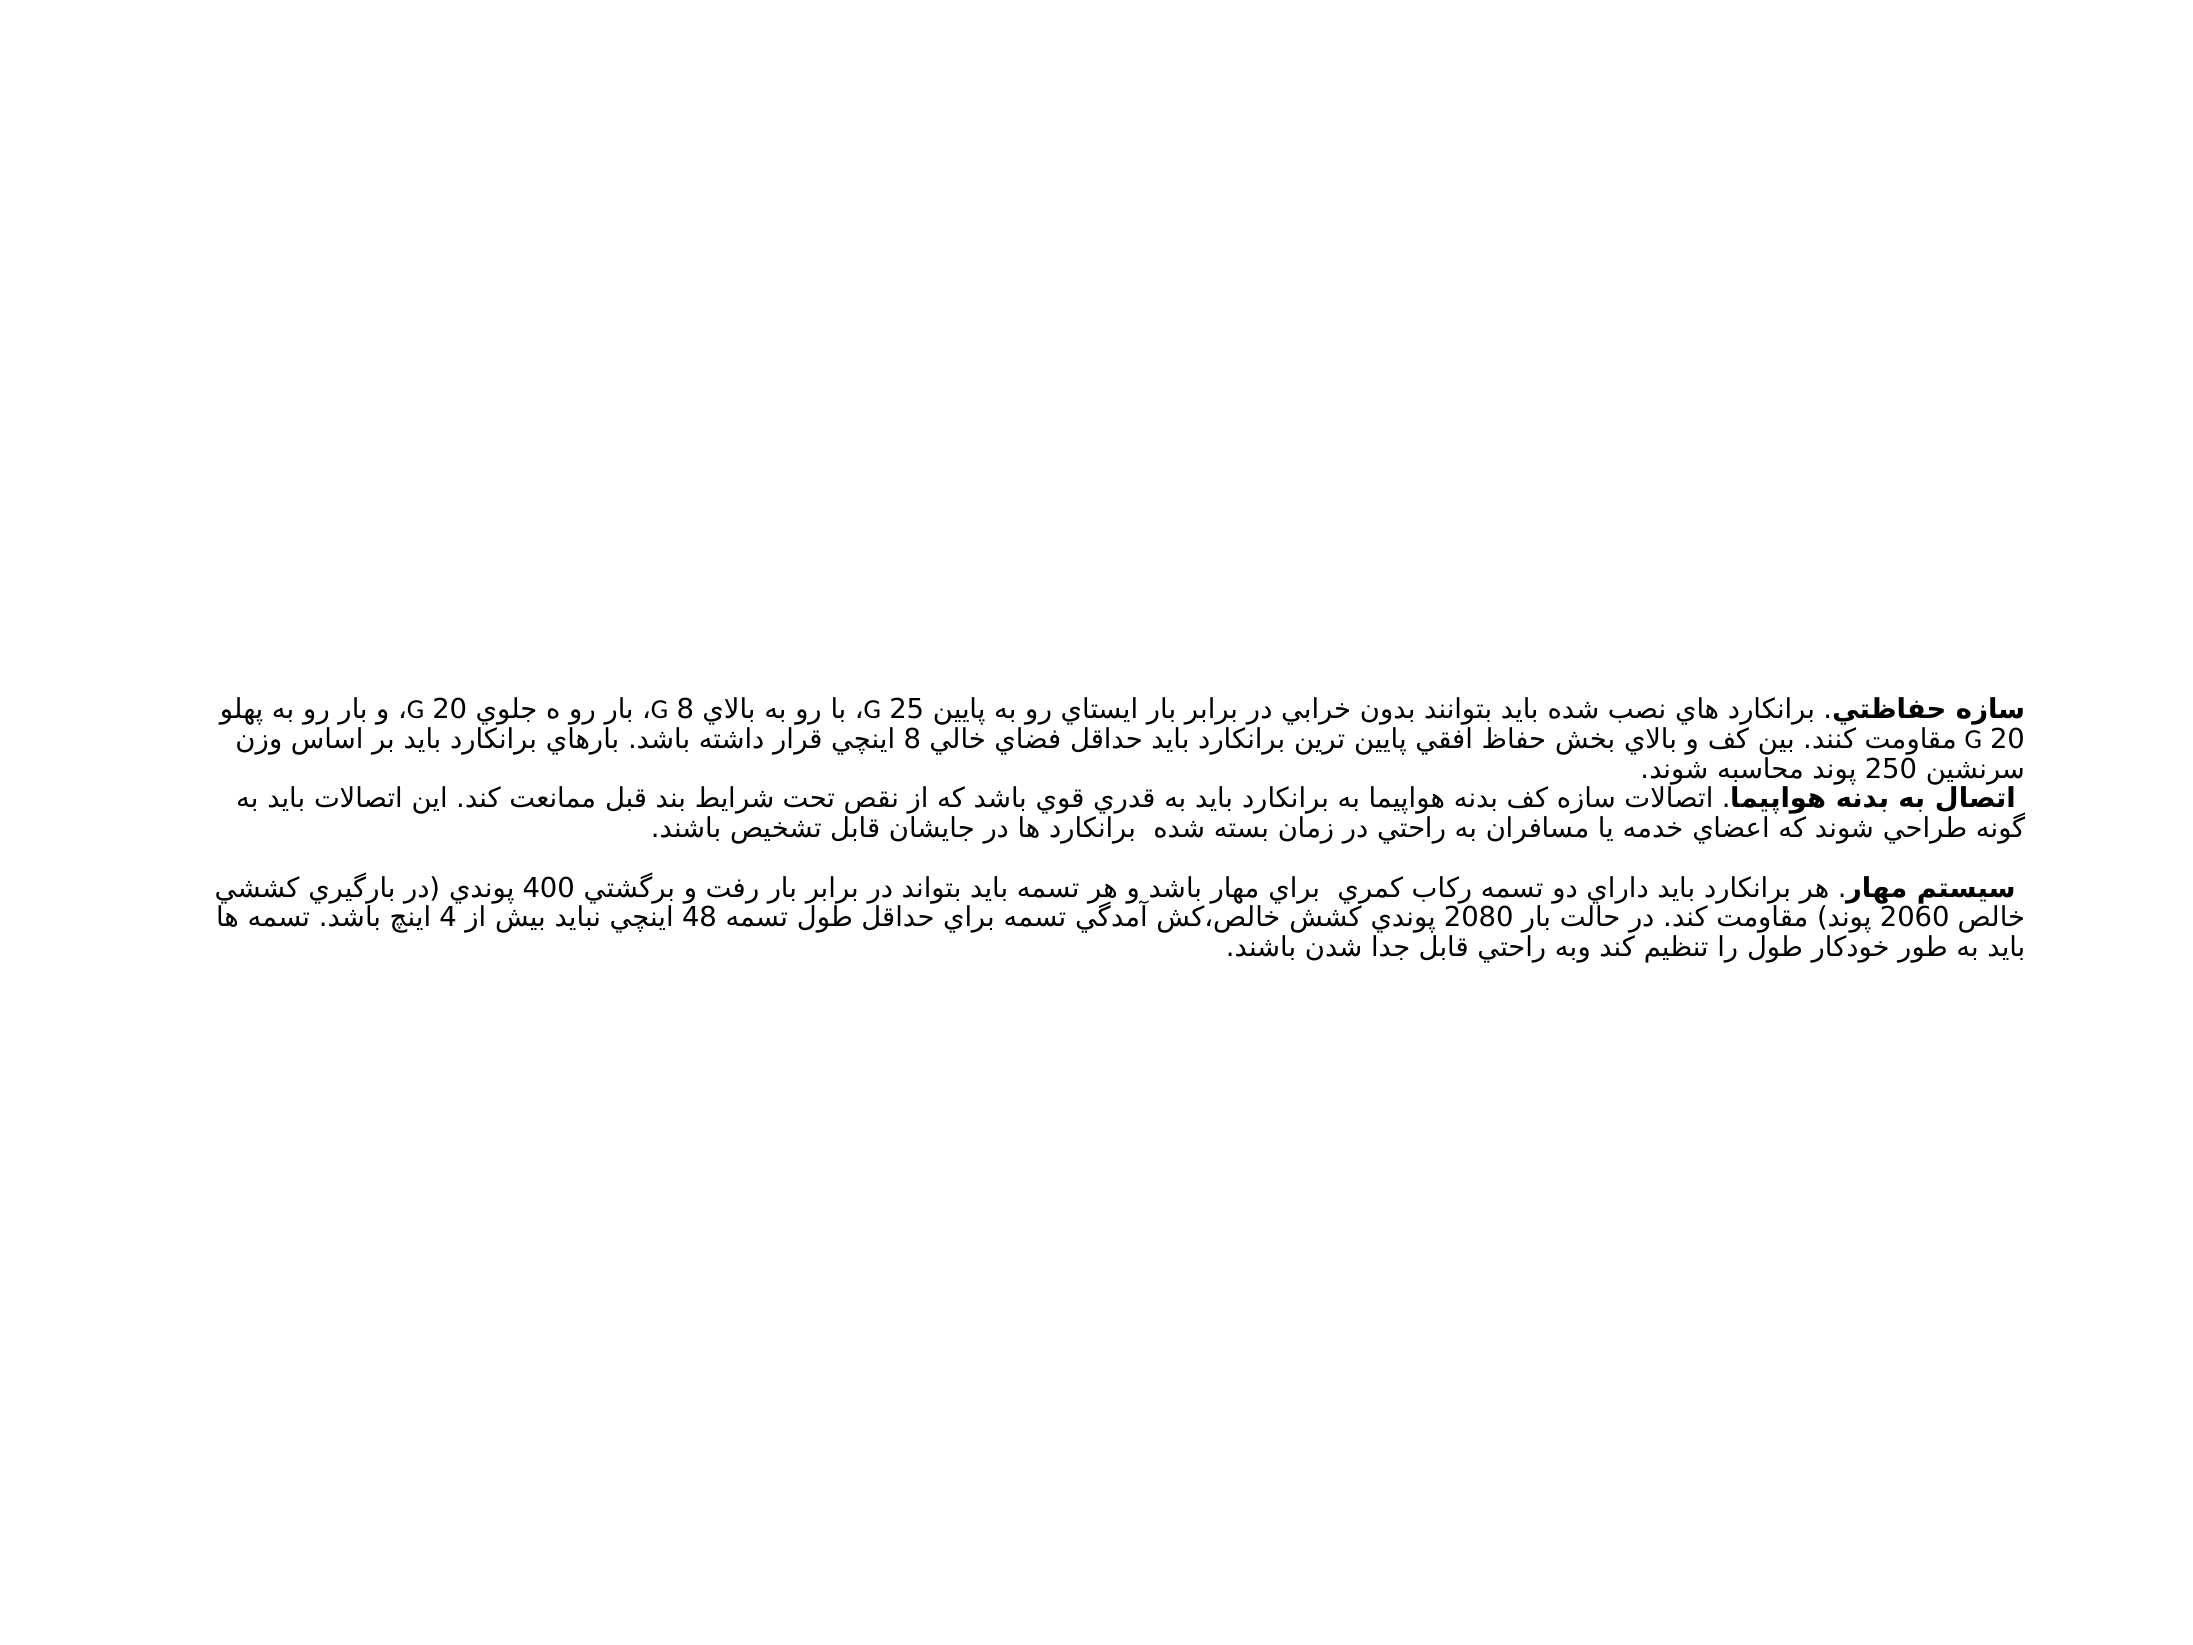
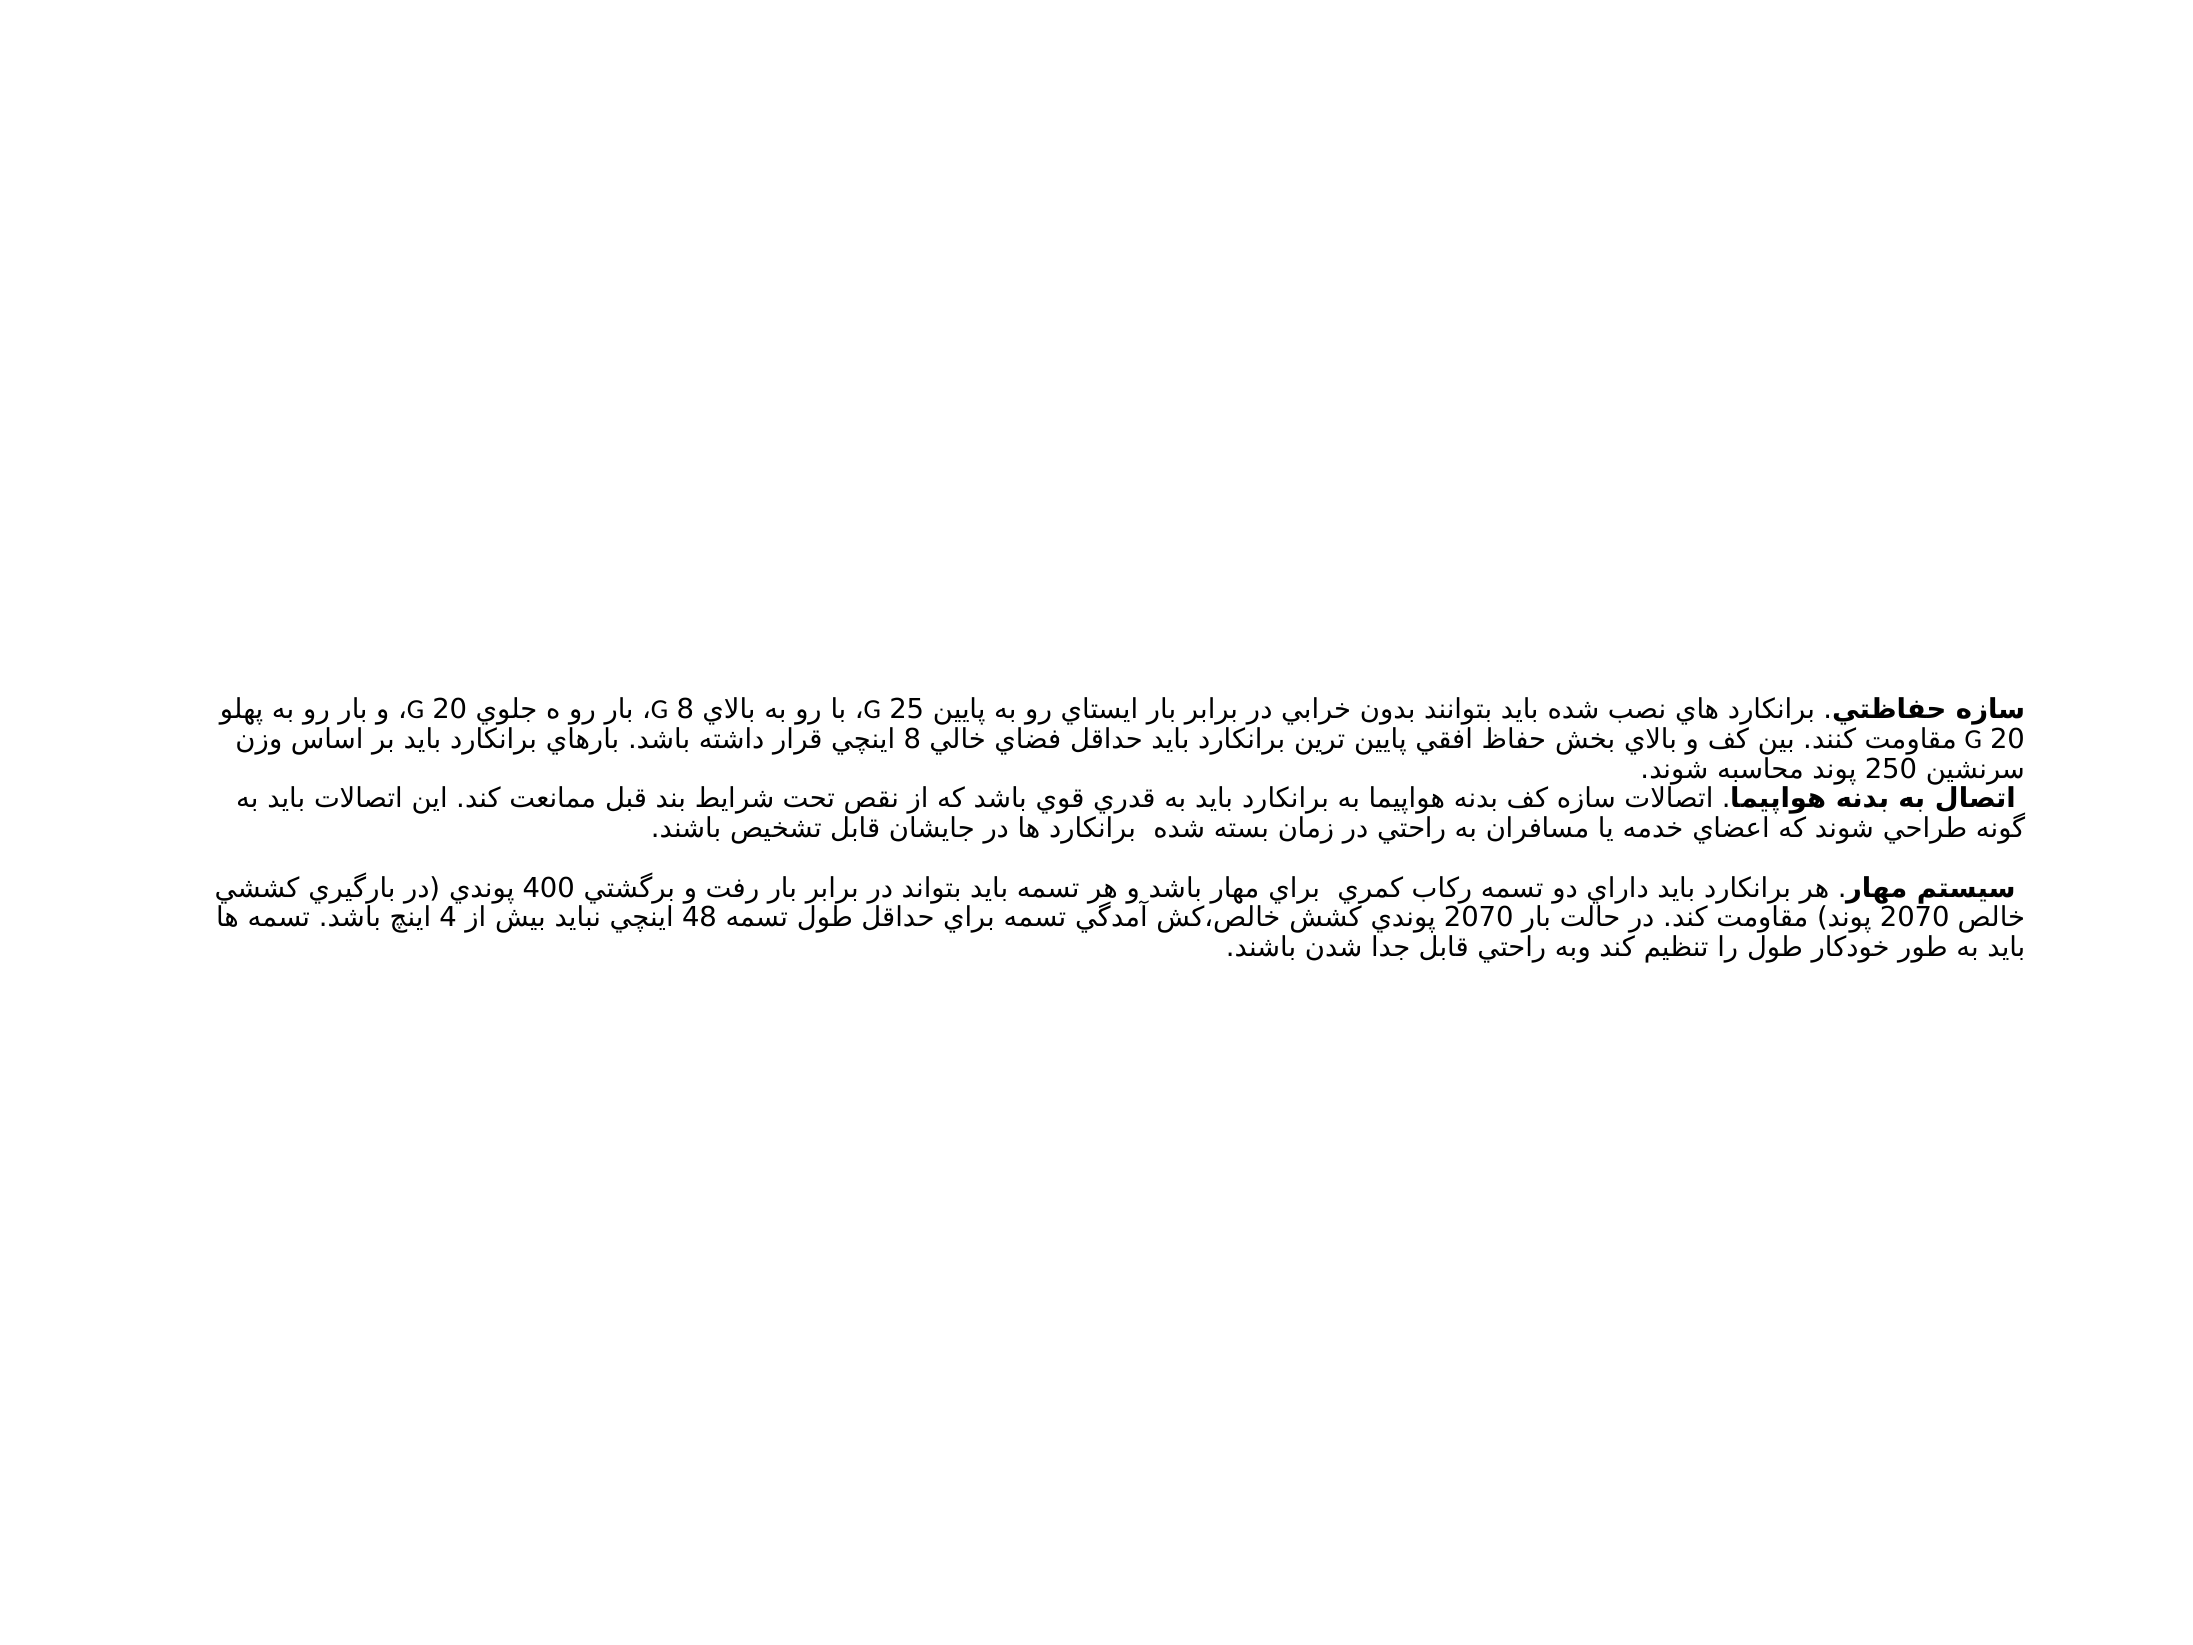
2080: 2080 -> 2070 (1479, 918)
2060: 2060 -> 2070 (1915, 918)
